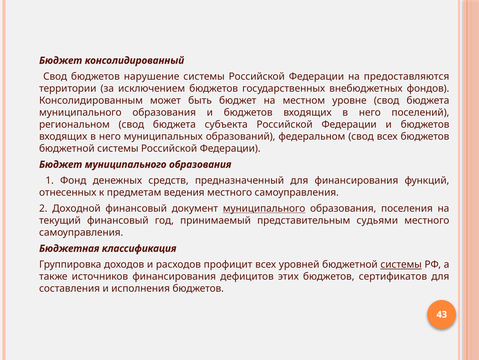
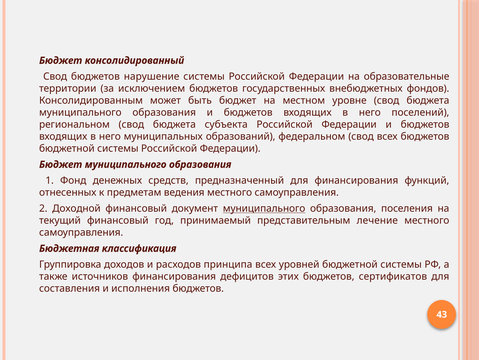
предоставляются: предоставляются -> образовательные (407, 76)
судьями: судьями -> лечение (377, 220)
профицит: профицит -> принципа (228, 264)
системы underline: present -> none (401, 264)
